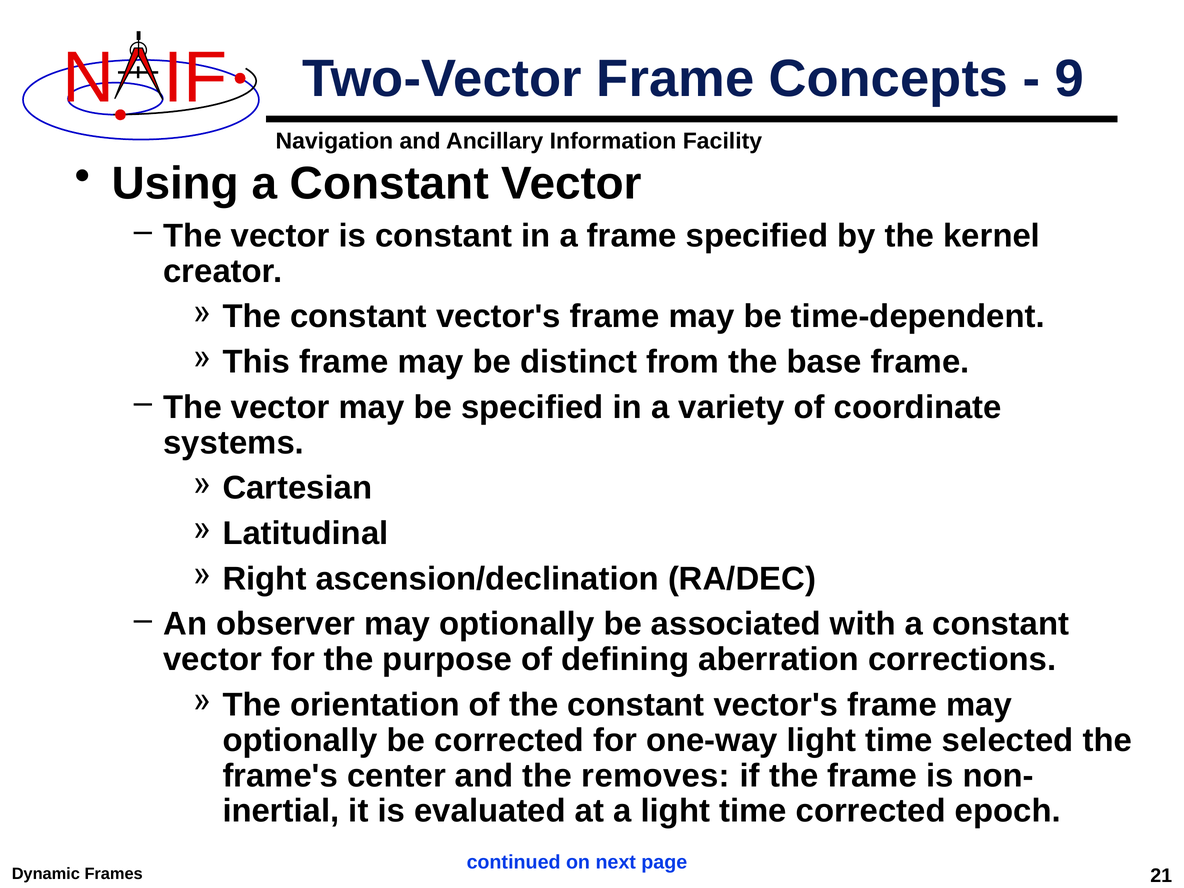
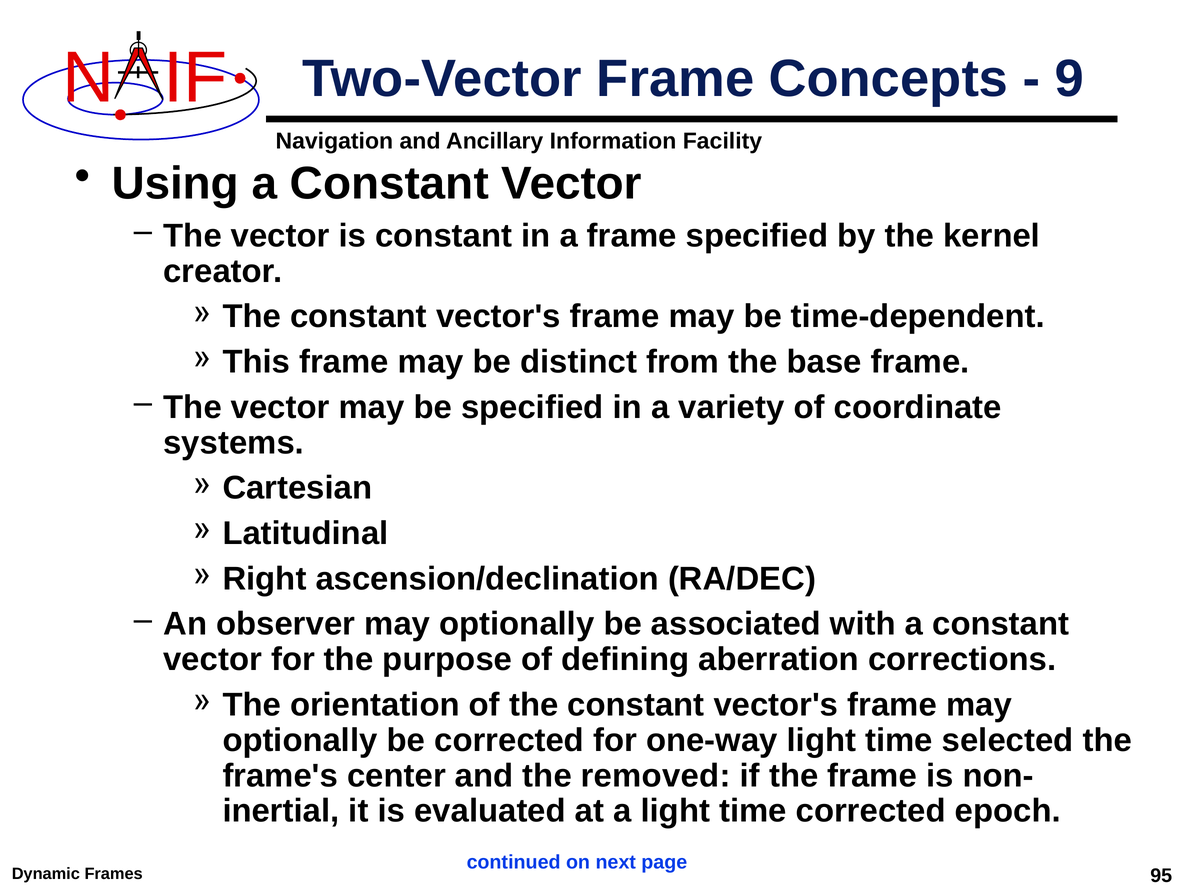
removes: removes -> removed (656, 776)
21: 21 -> 95 (1161, 876)
